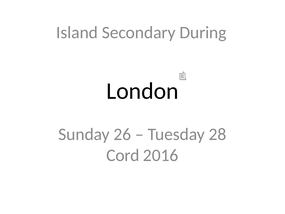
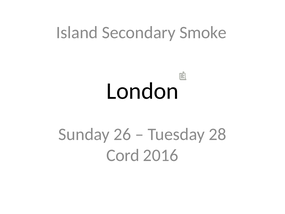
During: During -> Smoke (203, 32)
